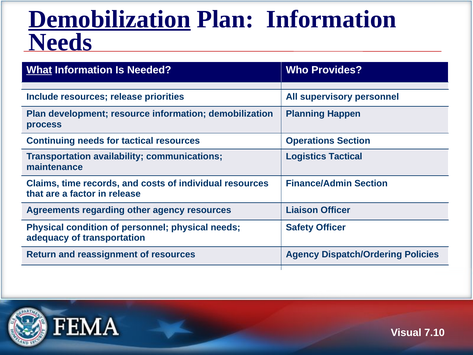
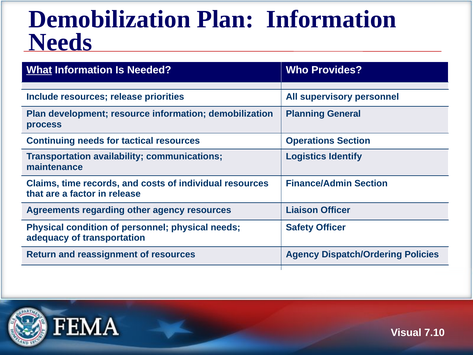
Demobilization underline: present -> none (109, 19)
Happen: Happen -> General (344, 114)
Logistics Tactical: Tactical -> Identify (345, 157)
